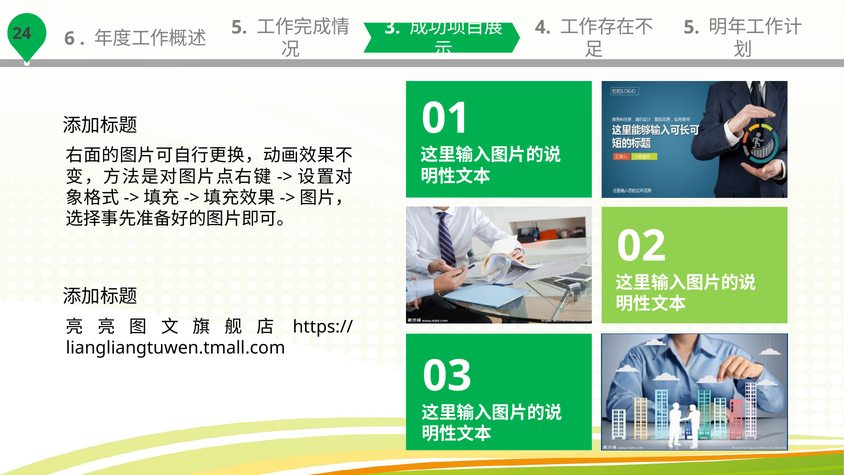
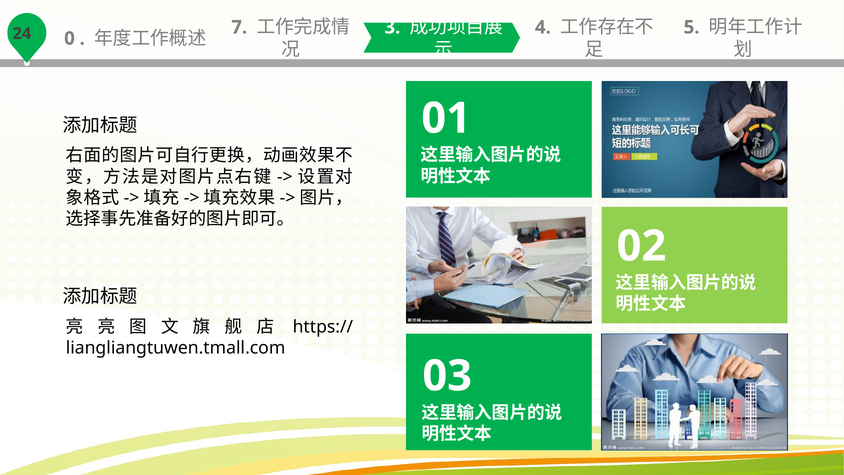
6: 6 -> 0 (69, 38)
5: 5 -> 7 (239, 27)
